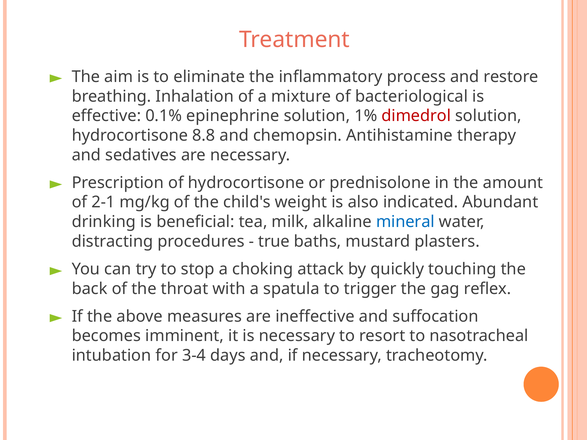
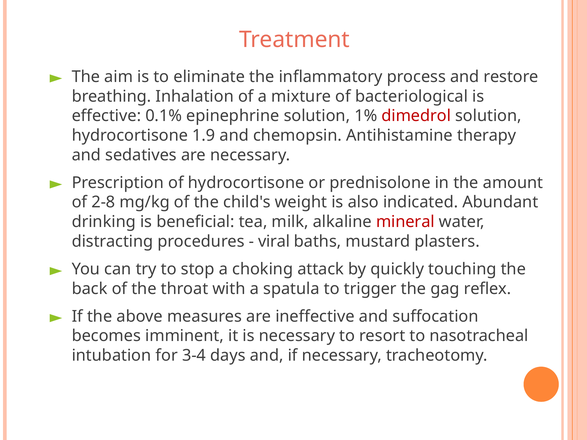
8.8: 8.8 -> 1.9 (204, 135)
2-1: 2-1 -> 2-8 (103, 202)
mineral colour: blue -> red (405, 222)
true: true -> viral (274, 242)
